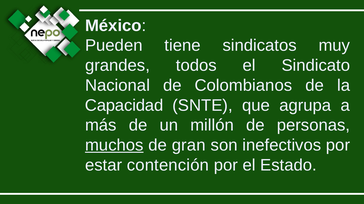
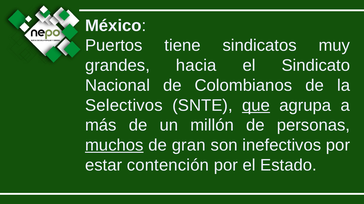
Pueden: Pueden -> Puertos (114, 46)
todos: todos -> hacia (196, 66)
Capacidad: Capacidad -> Selectivos (124, 106)
que underline: none -> present (256, 106)
